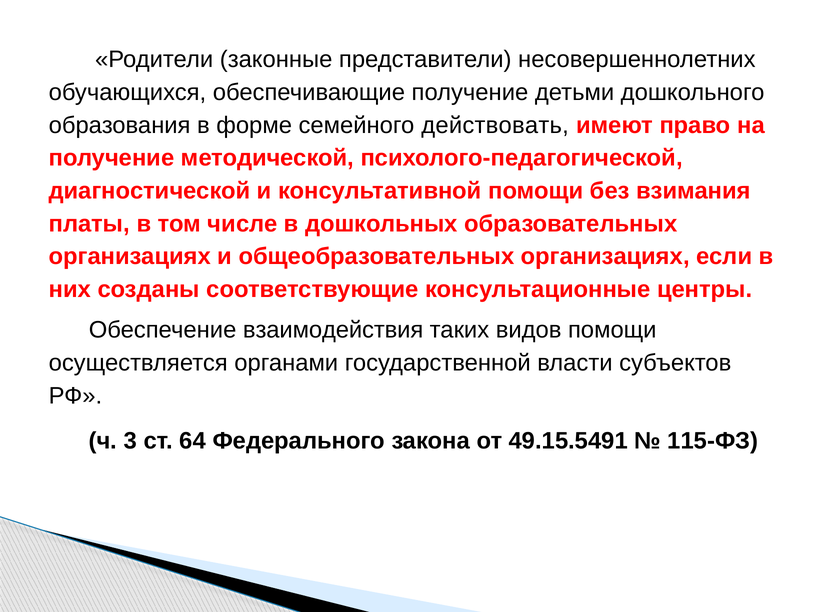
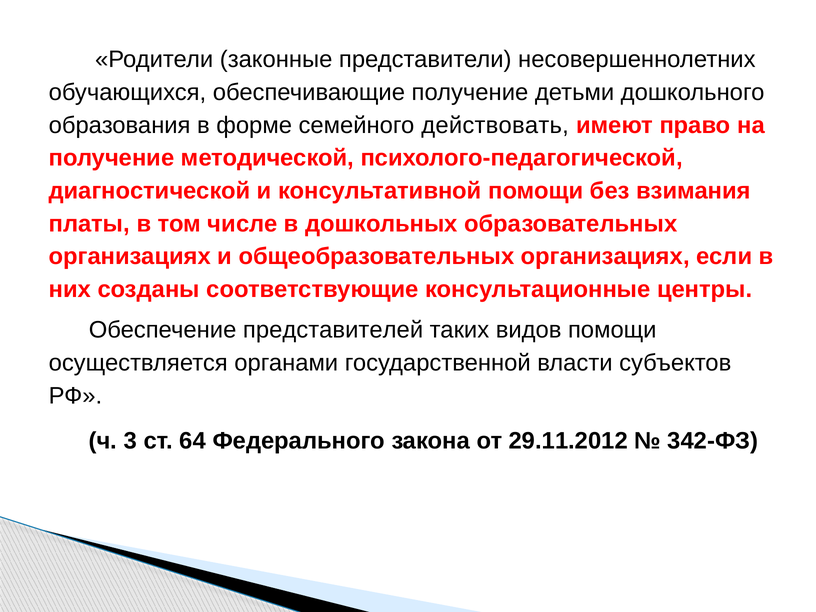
взаимодействия: взаимодействия -> представителей (333, 330)
49.15.5491: 49.15.5491 -> 29.11.2012 (568, 441)
115-ФЗ: 115-ФЗ -> 342-ФЗ (713, 441)
